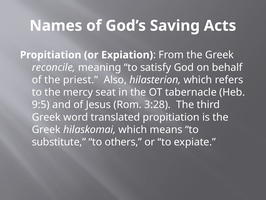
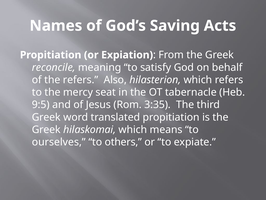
the priest: priest -> refers (81, 80)
3:28: 3:28 -> 3:35 (158, 104)
substitute: substitute -> ourselves (59, 142)
